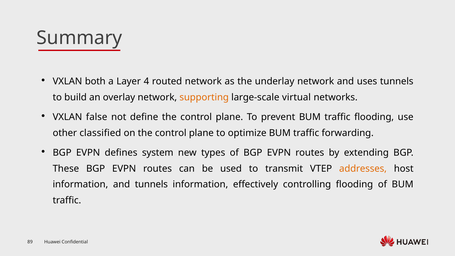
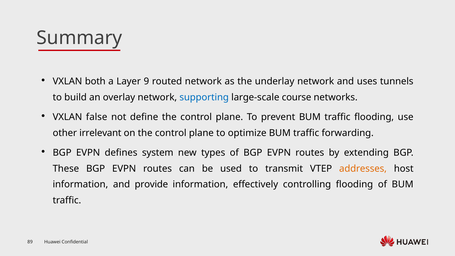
4: 4 -> 9 (146, 81)
supporting colour: orange -> blue (204, 97)
virtual: virtual -> course (297, 97)
classified: classified -> irrelevant (100, 133)
and tunnels: tunnels -> provide (151, 184)
